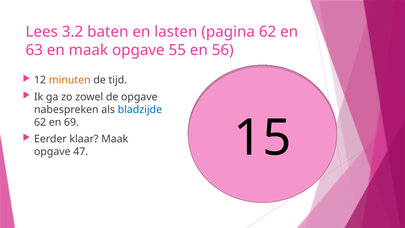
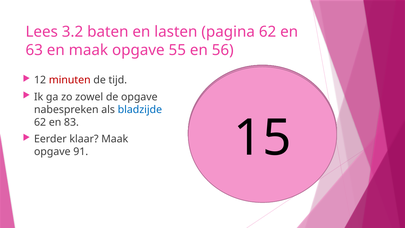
minuten colour: orange -> red (70, 80)
69: 69 -> 83 (71, 122)
47: 47 -> 91 (81, 152)
